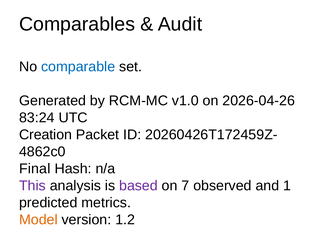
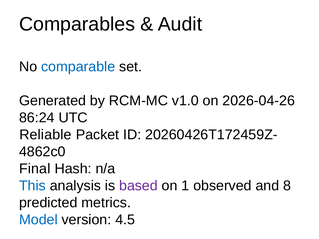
83:24: 83:24 -> 86:24 (37, 118)
Creation: Creation -> Reliable (45, 135)
This colour: purple -> blue (32, 186)
7: 7 -> 1 (185, 186)
1: 1 -> 8 (287, 186)
Model colour: orange -> blue (38, 220)
1.2: 1.2 -> 4.5 (125, 220)
